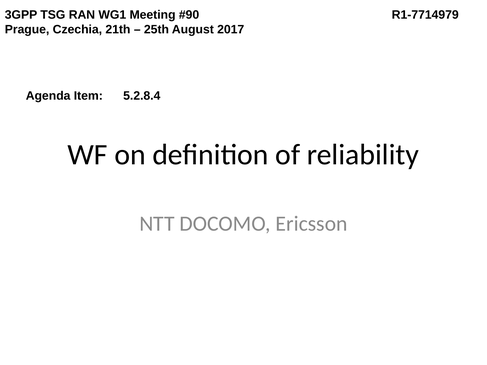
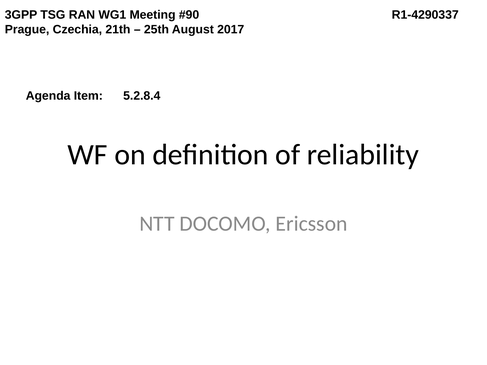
R1-7714979: R1-7714979 -> R1-4290337 (425, 15)
